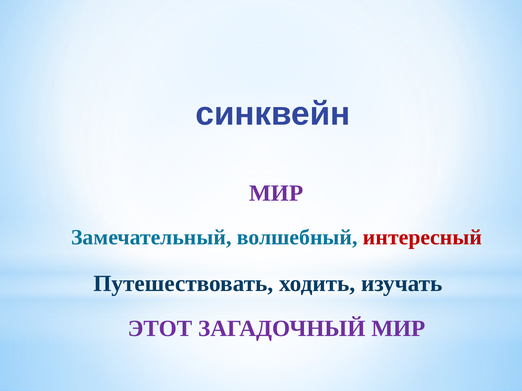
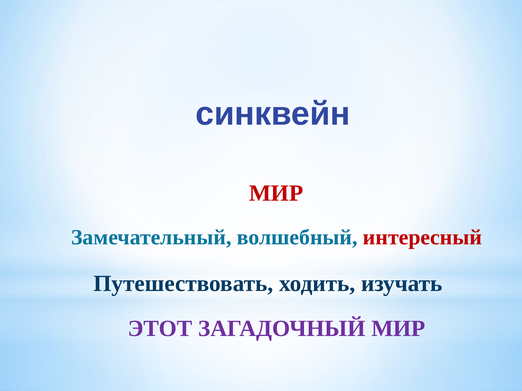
МИР colour: purple -> red (276, 193)
